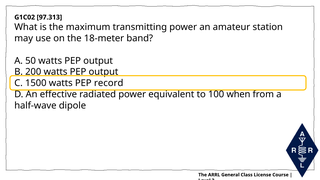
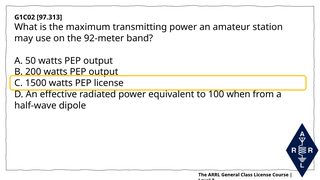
18-meter: 18-meter -> 92-meter (104, 38)
PEP record: record -> license (109, 83)
